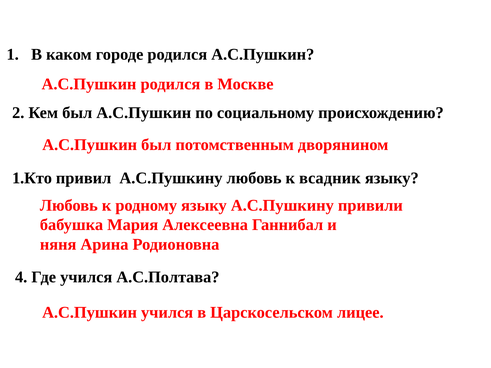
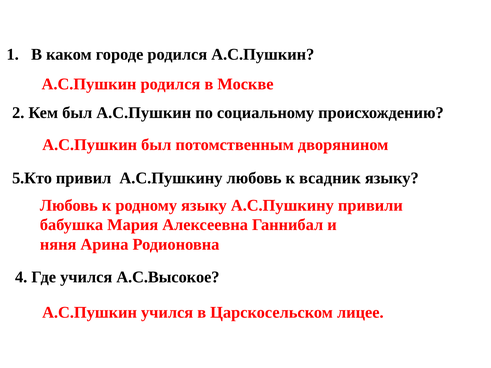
1.Кто: 1.Кто -> 5.Кто (32, 178)
А.С.Полтава: А.С.Полтава -> А.С.Высокое (168, 277)
